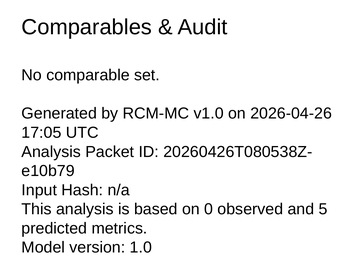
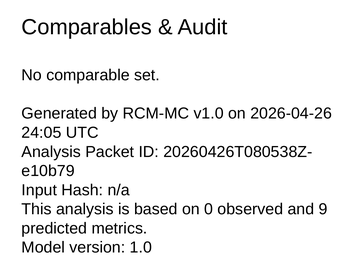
17:05: 17:05 -> 24:05 (41, 133)
5: 5 -> 9 (323, 209)
